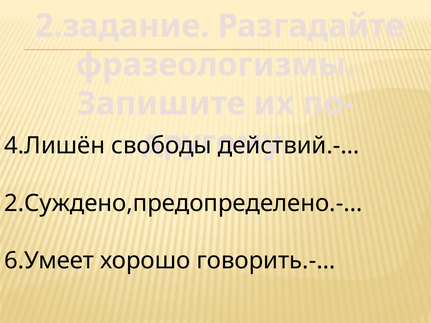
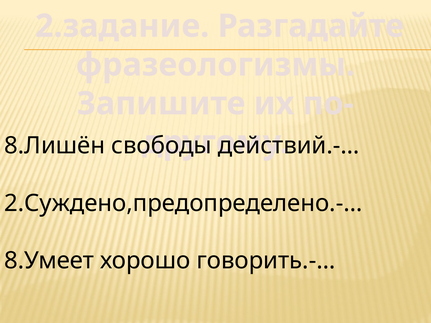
4.Лишён: 4.Лишён -> 8.Лишён (55, 146)
6.Умеет: 6.Умеет -> 8.Умеет (49, 261)
